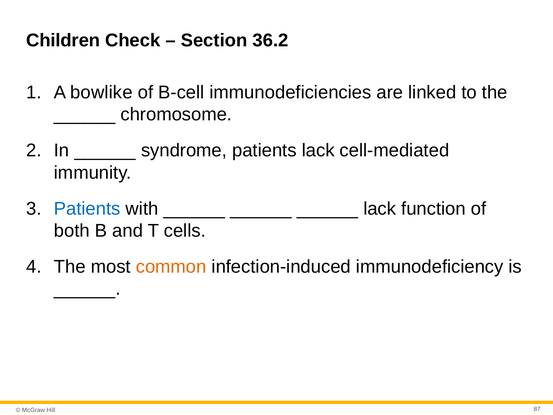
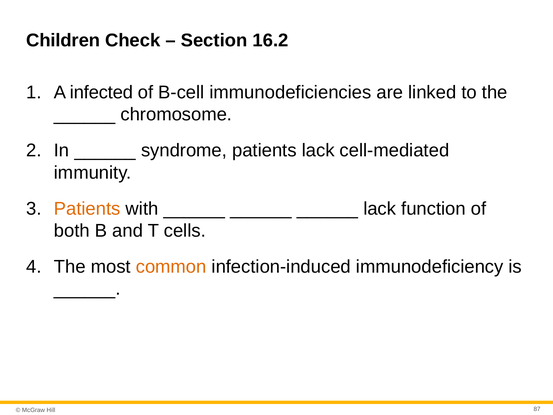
36.2: 36.2 -> 16.2 (270, 40)
bowlike: bowlike -> infected (102, 92)
Patients colour: blue -> orange (87, 208)
